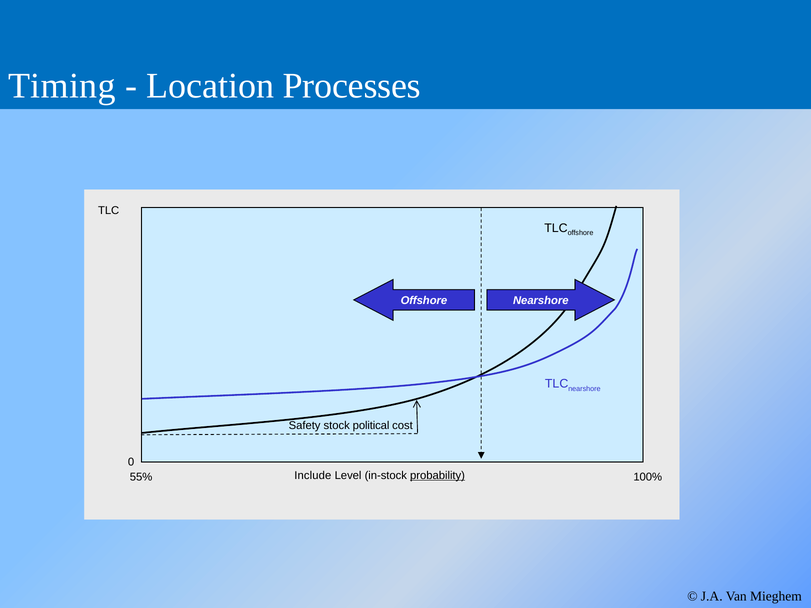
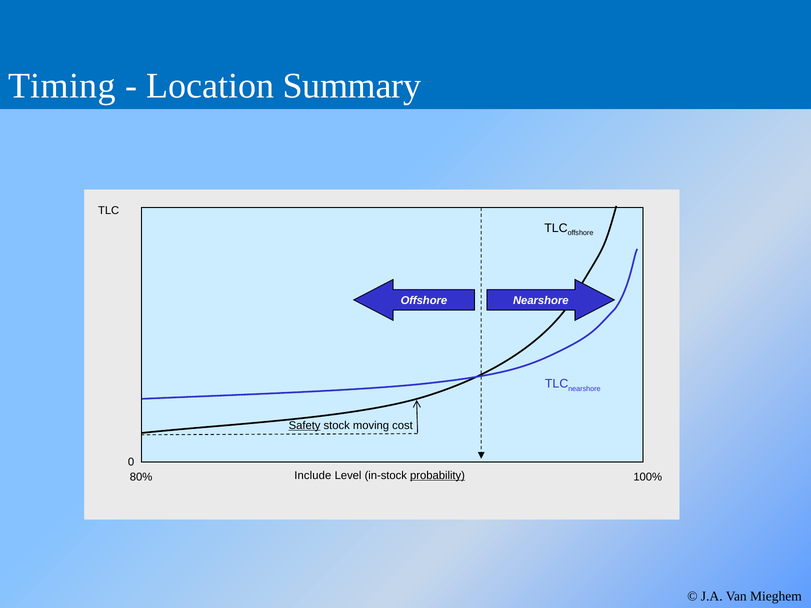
Processes: Processes -> Summary (352, 86)
Safety underline: none -> present (305, 426)
political: political -> moving (371, 426)
55%: 55% -> 80% (141, 477)
